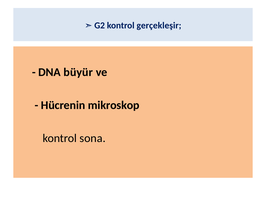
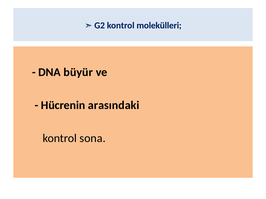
gerçekleşir: gerçekleşir -> molekülleri (159, 25)
mikroskop: mikroskop -> arasındaki (114, 105)
